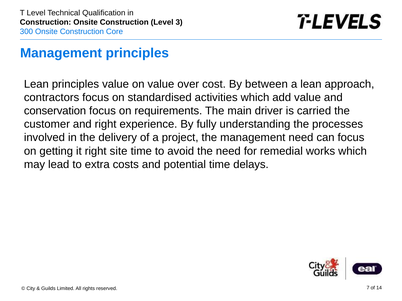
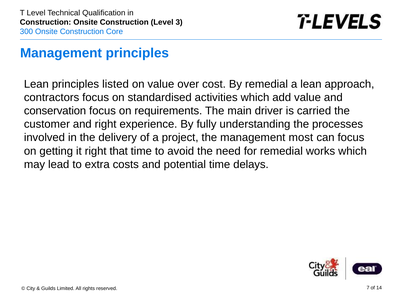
principles value: value -> listed (115, 84)
By between: between -> remedial (266, 84)
management need: need -> most (301, 138)
site: site -> that (119, 151)
